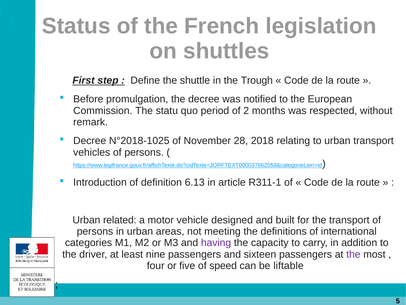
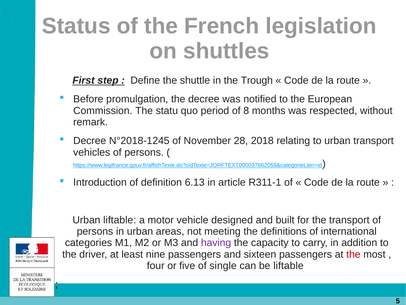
2: 2 -> 8 (246, 111)
N°2018-1025: N°2018-1025 -> N°2018-1245 (139, 141)
Urban related: related -> liftable (120, 220)
the colour: purple -> red (353, 254)
speed: speed -> single (223, 265)
